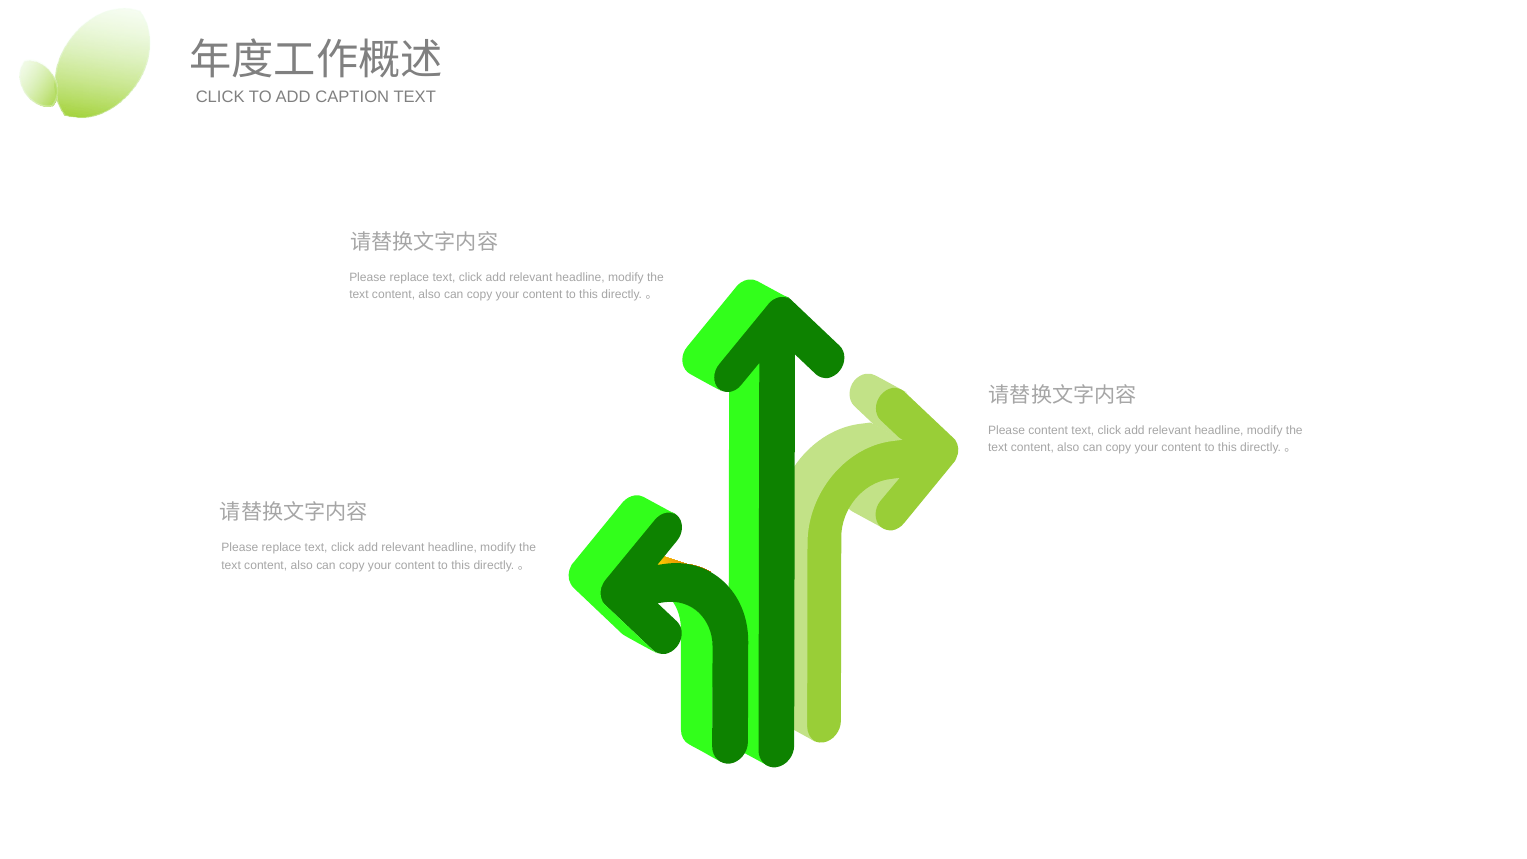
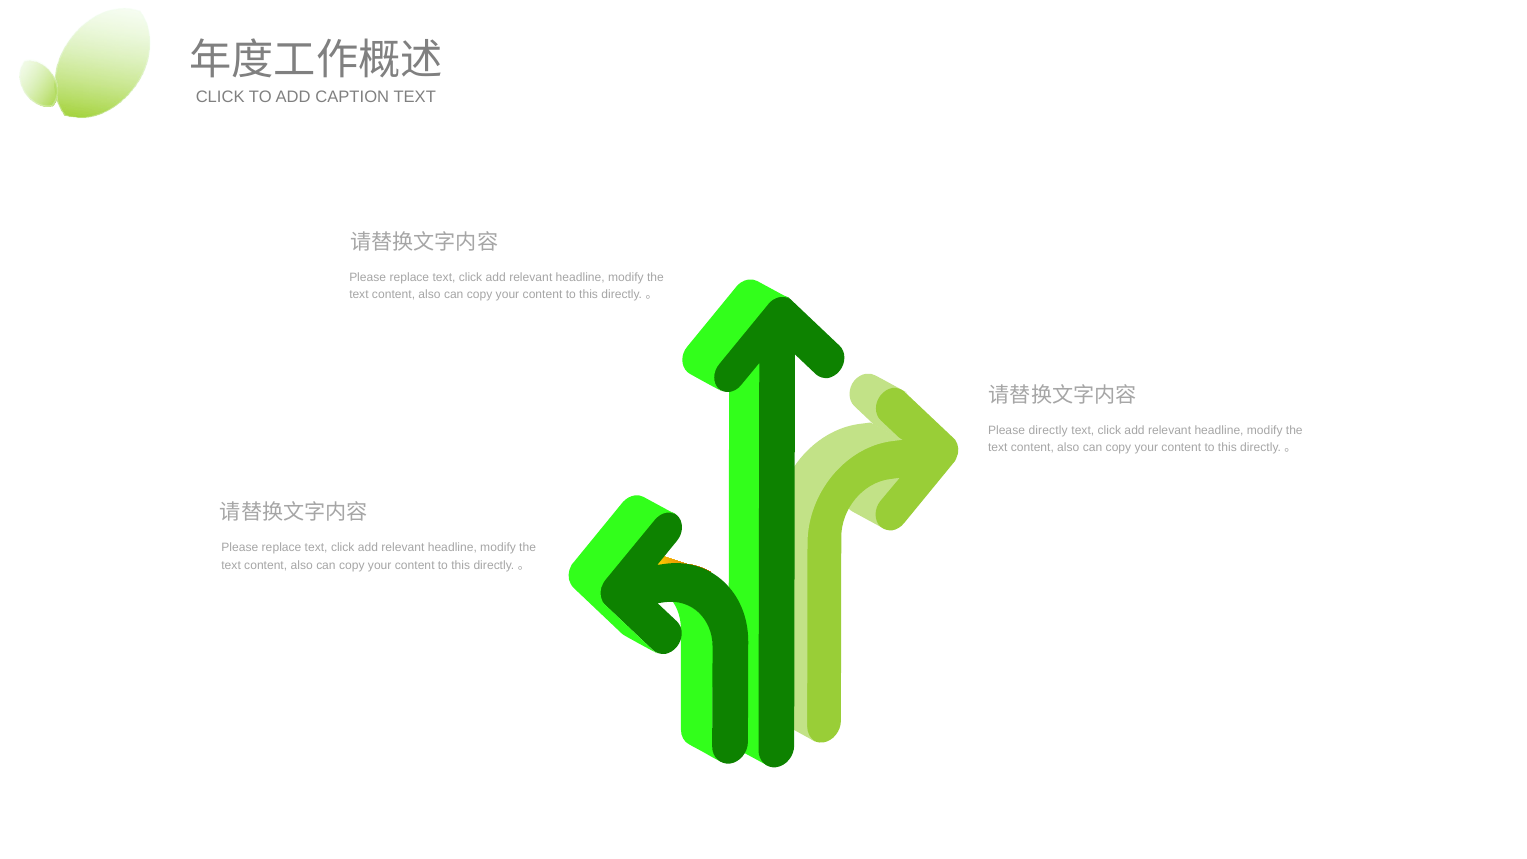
Please content: content -> directly (1048, 431)
